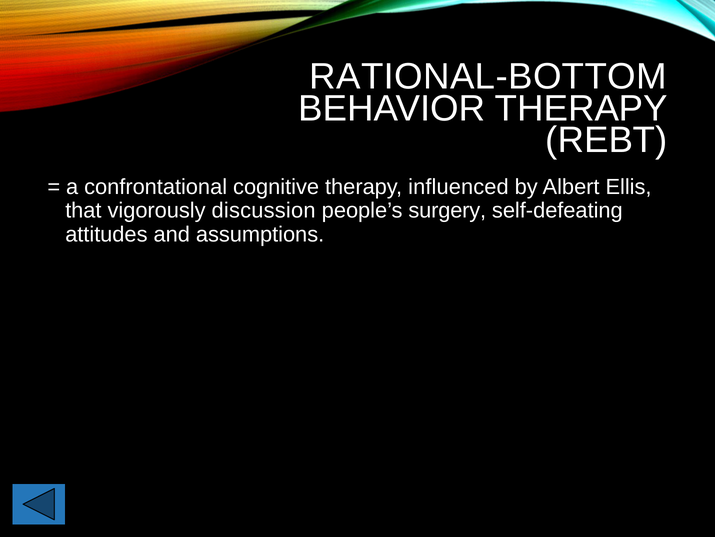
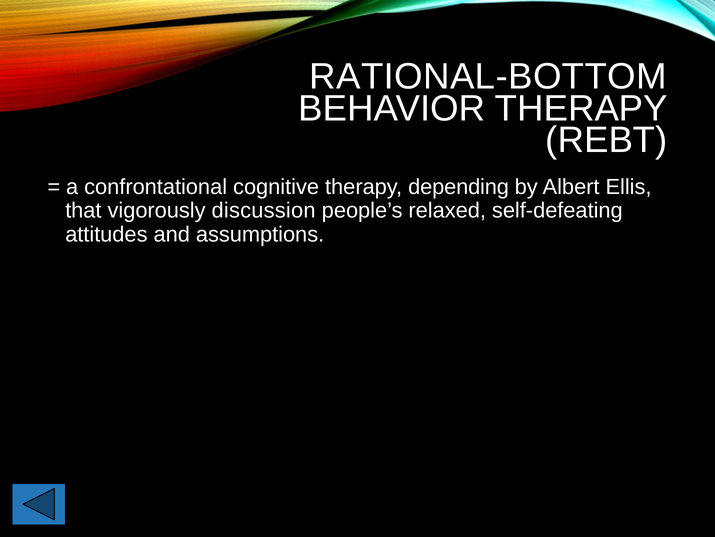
influenced: influenced -> depending (459, 187)
surgery: surgery -> relaxed (447, 210)
